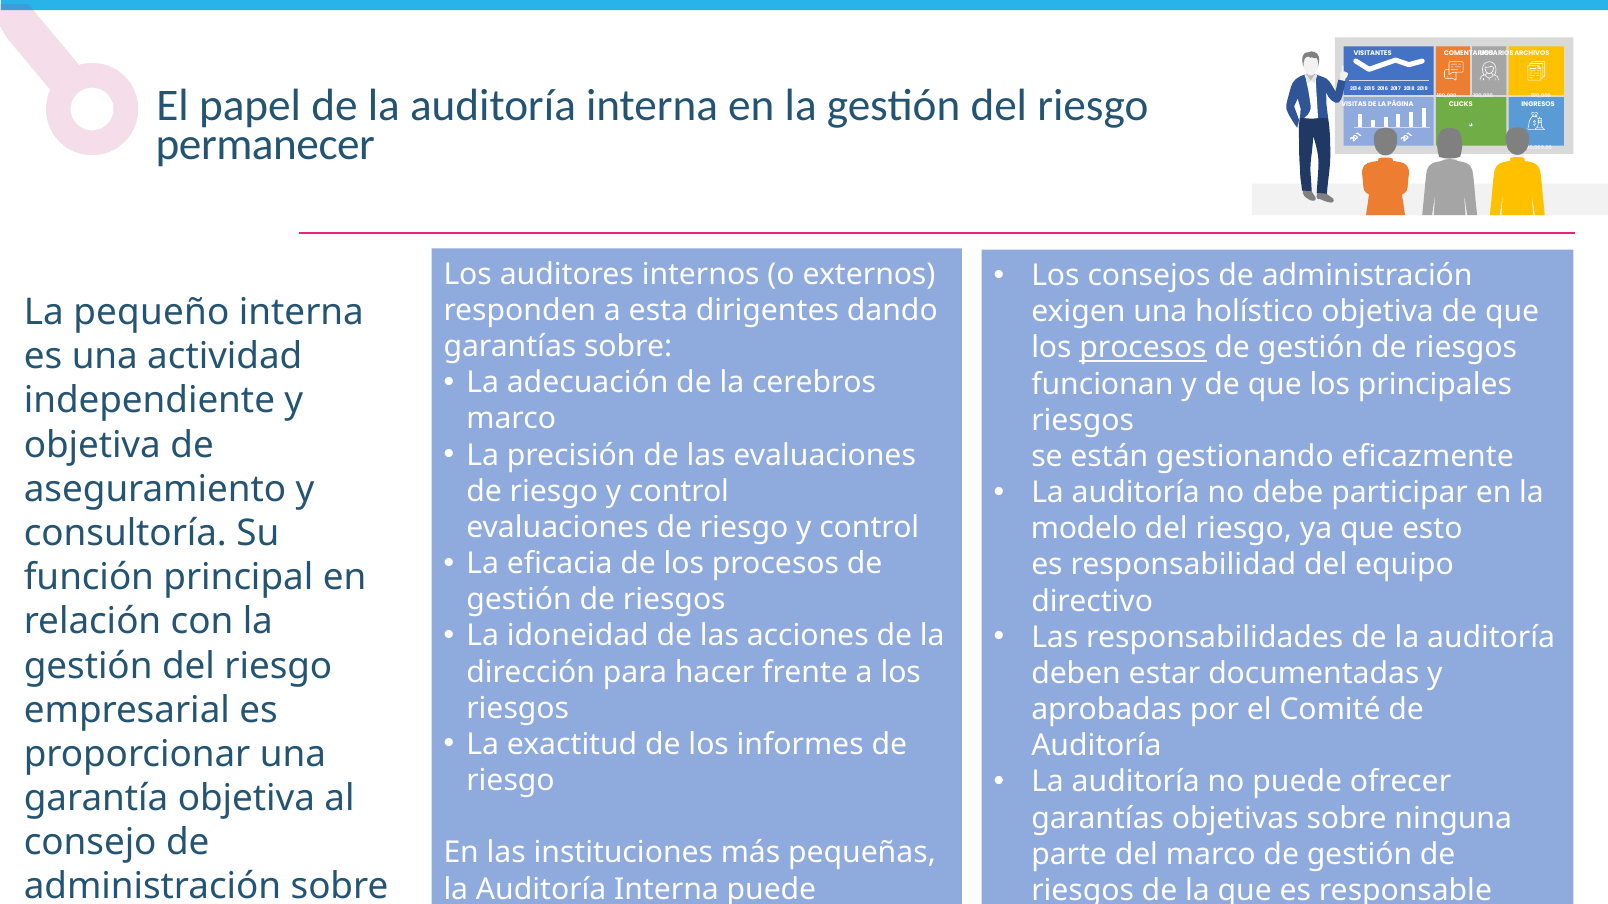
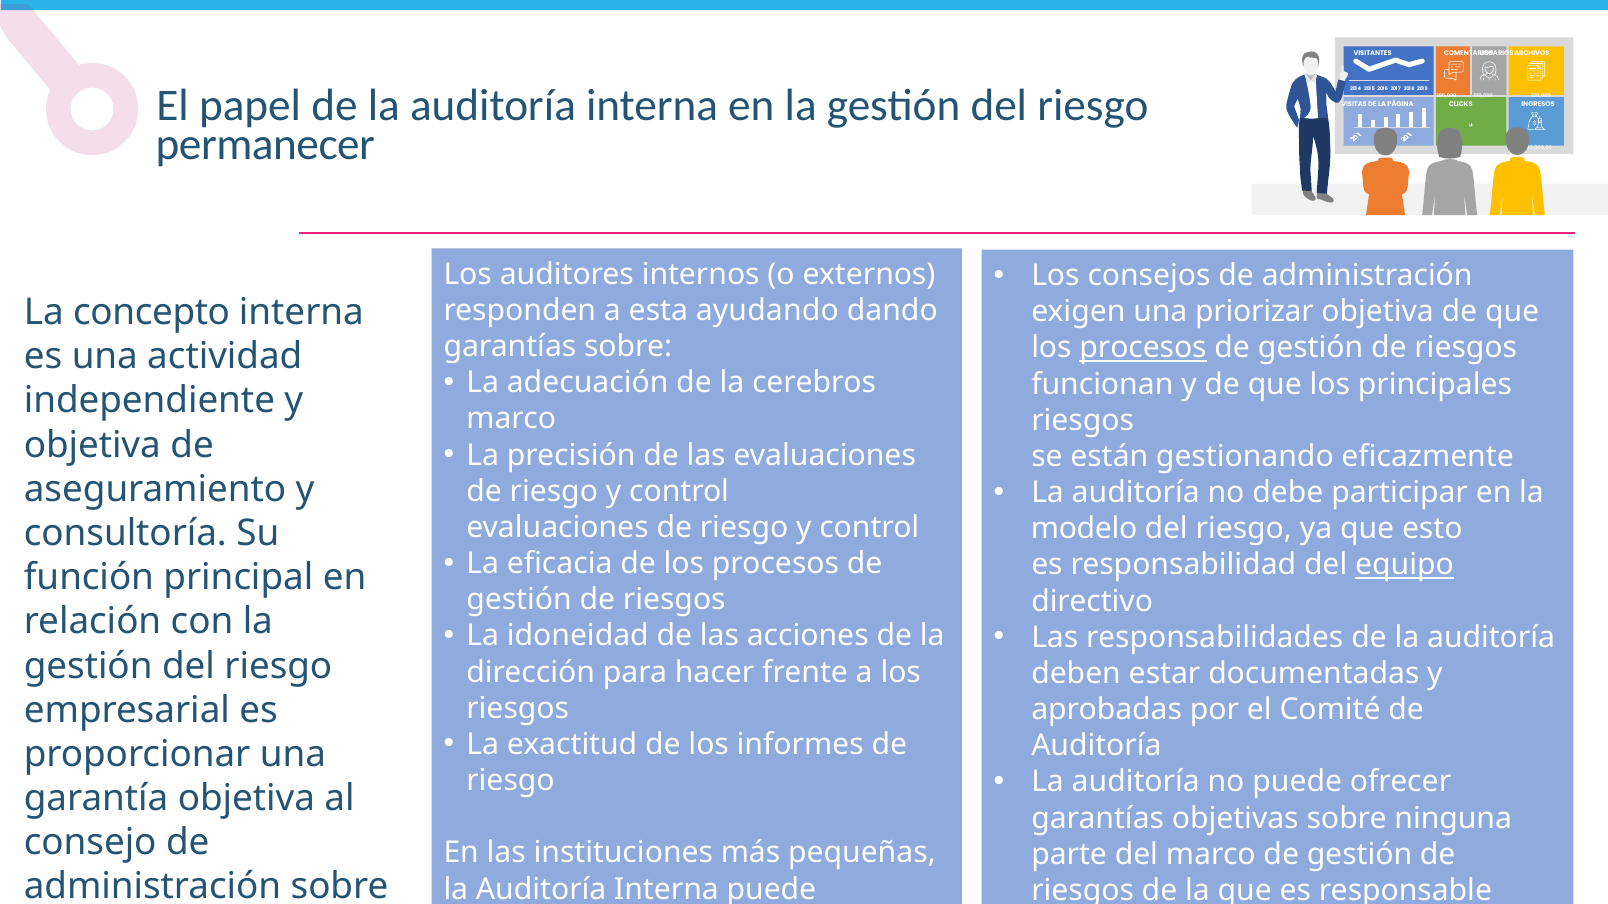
pequeño: pequeño -> concepto (152, 313)
dirigentes: dirigentes -> ayudando (767, 311)
holístico: holístico -> priorizar (1254, 312)
equipo underline: none -> present (1405, 565)
